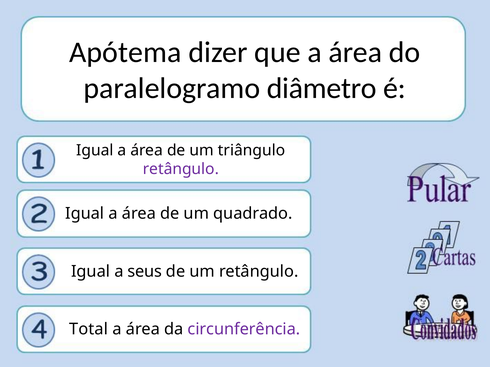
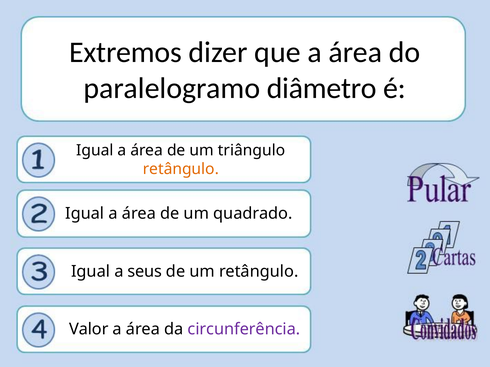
Apótema: Apótema -> Extremos (125, 52)
retângulo colour: purple -> orange (181, 169)
Total: Total -> Valor (89, 330)
